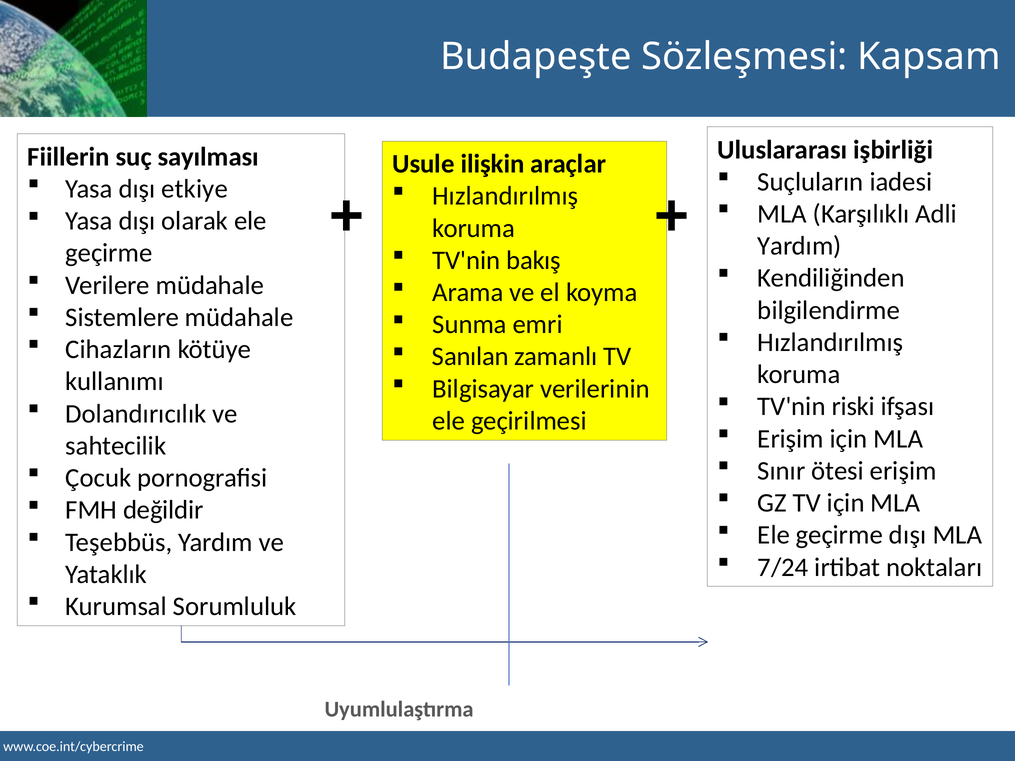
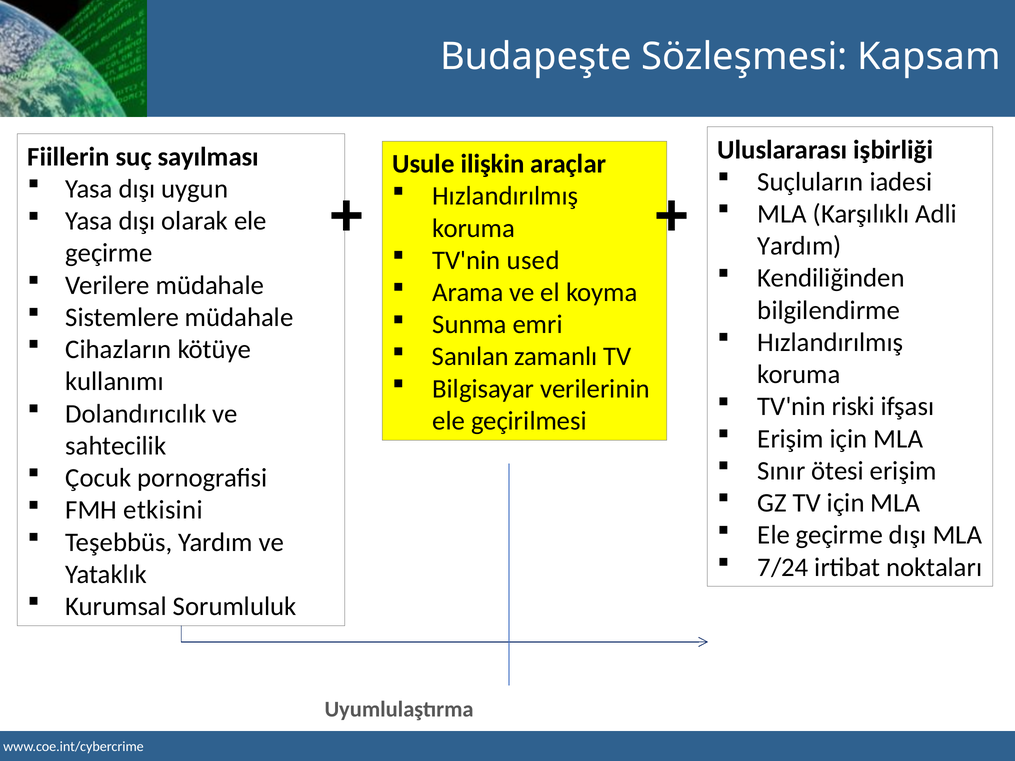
etkiye: etkiye -> uygun (195, 189)
bakış: bakış -> used (533, 260)
değildir: değildir -> etkisini (163, 510)
